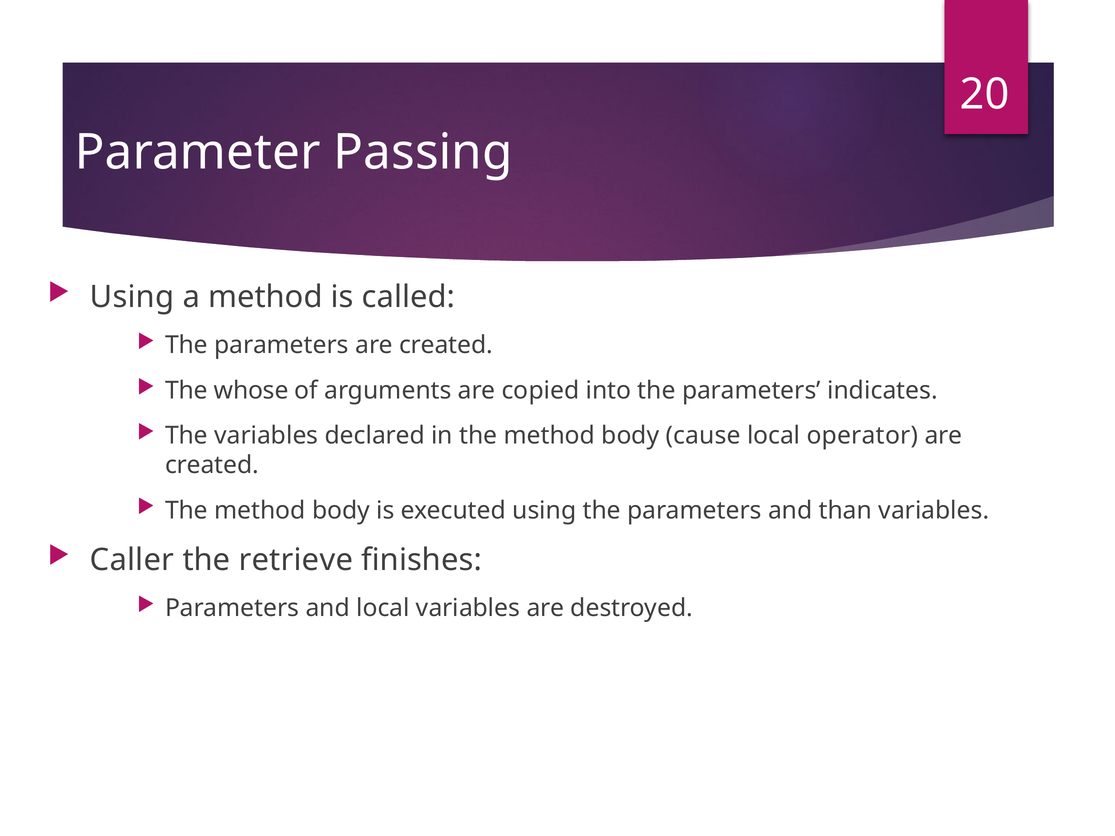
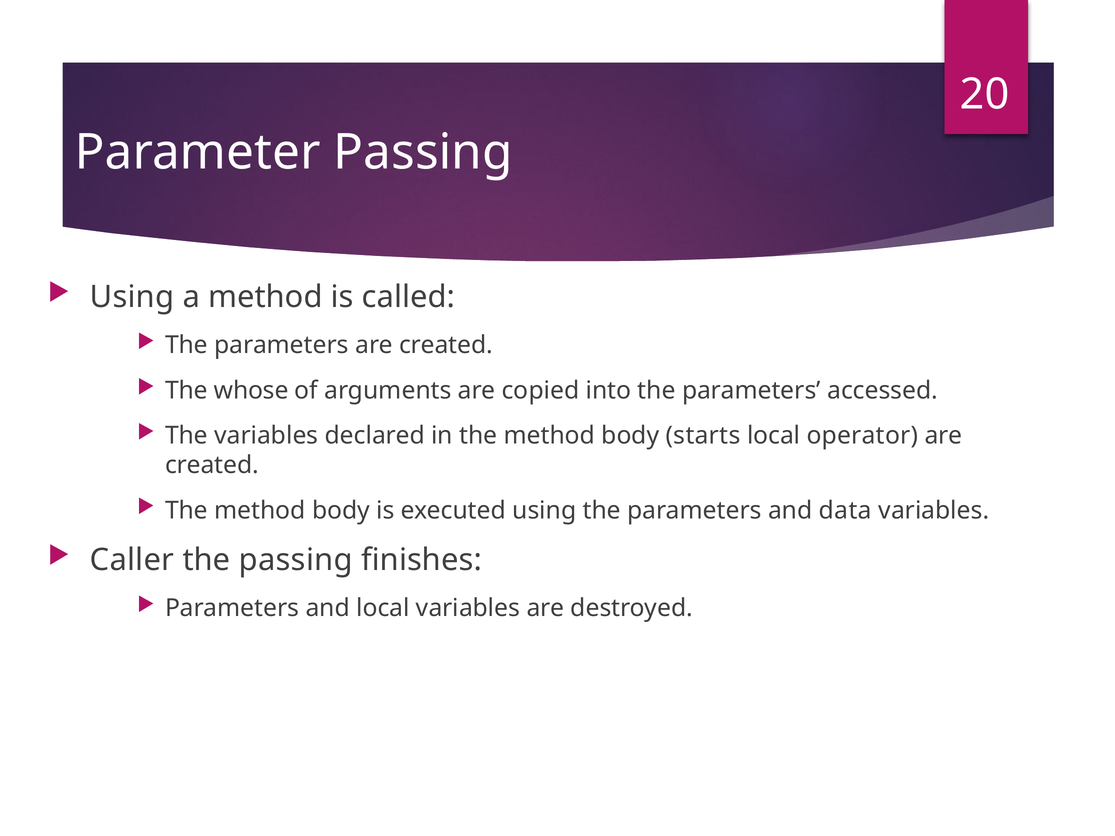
indicates: indicates -> accessed (883, 391)
cause: cause -> starts (703, 436)
than: than -> data (845, 511)
the retrieve: retrieve -> passing (296, 560)
